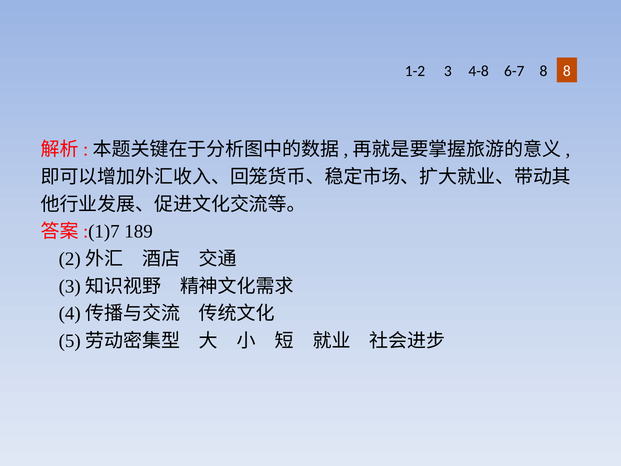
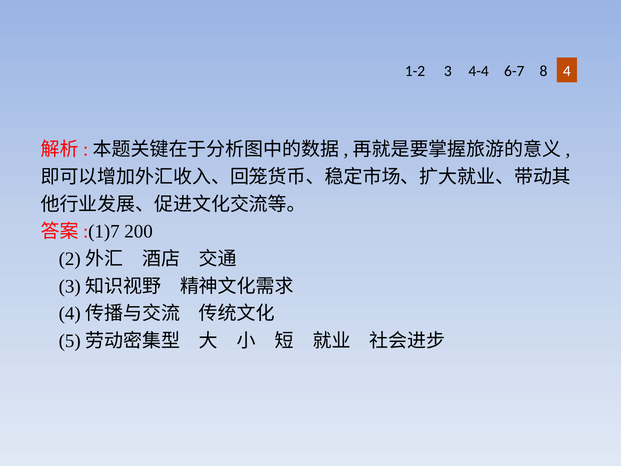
4-8: 4-8 -> 4-4 (479, 71)
8 8: 8 -> 4 (567, 71)
189: 189 -> 200 (139, 232)
